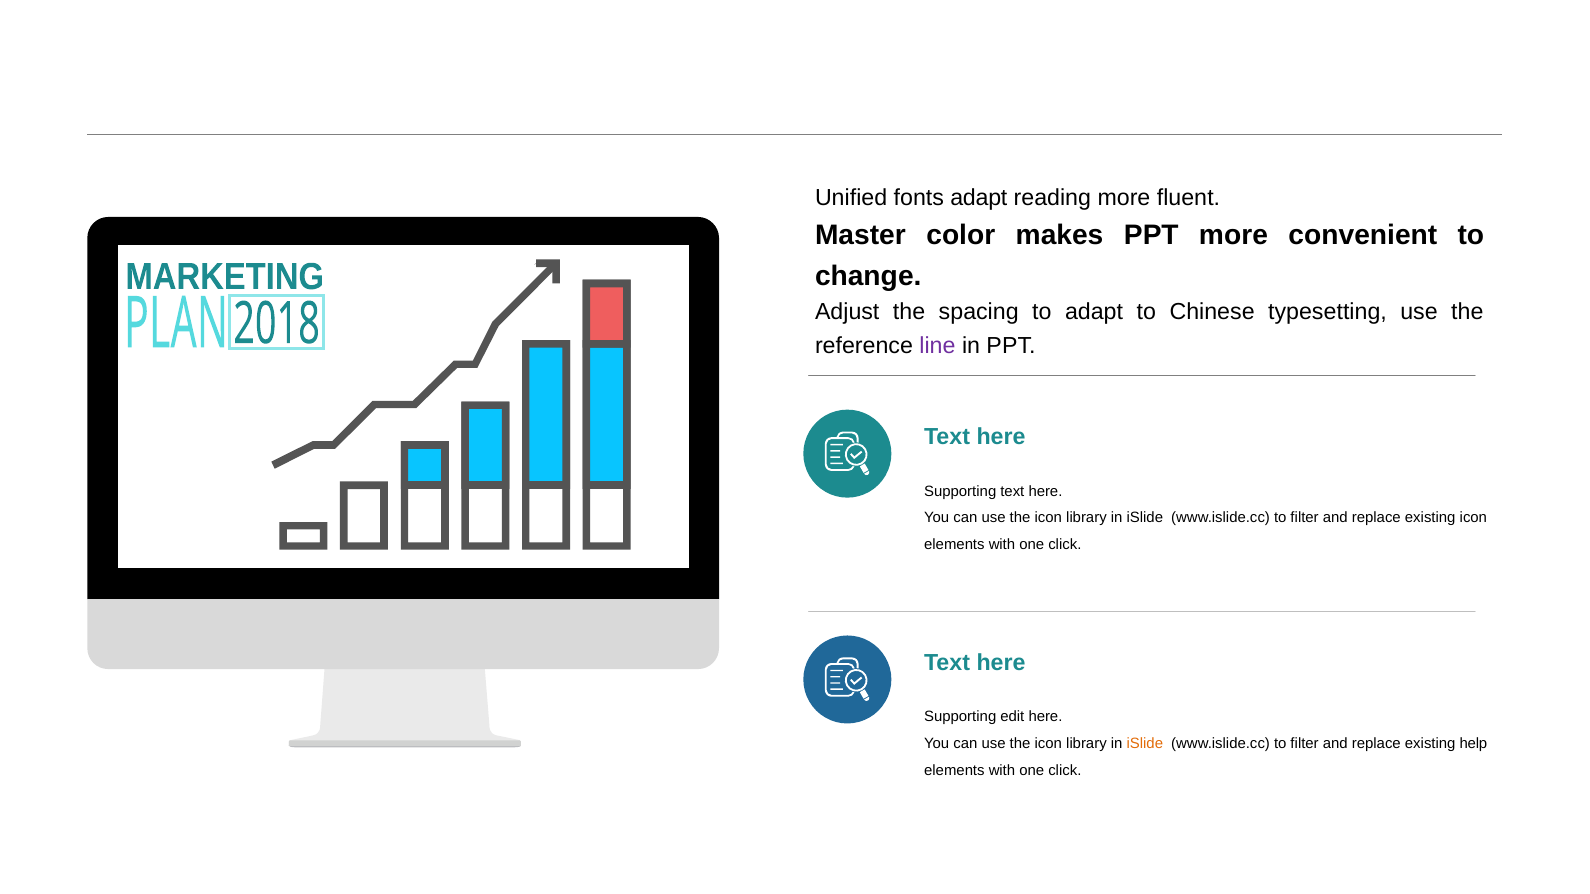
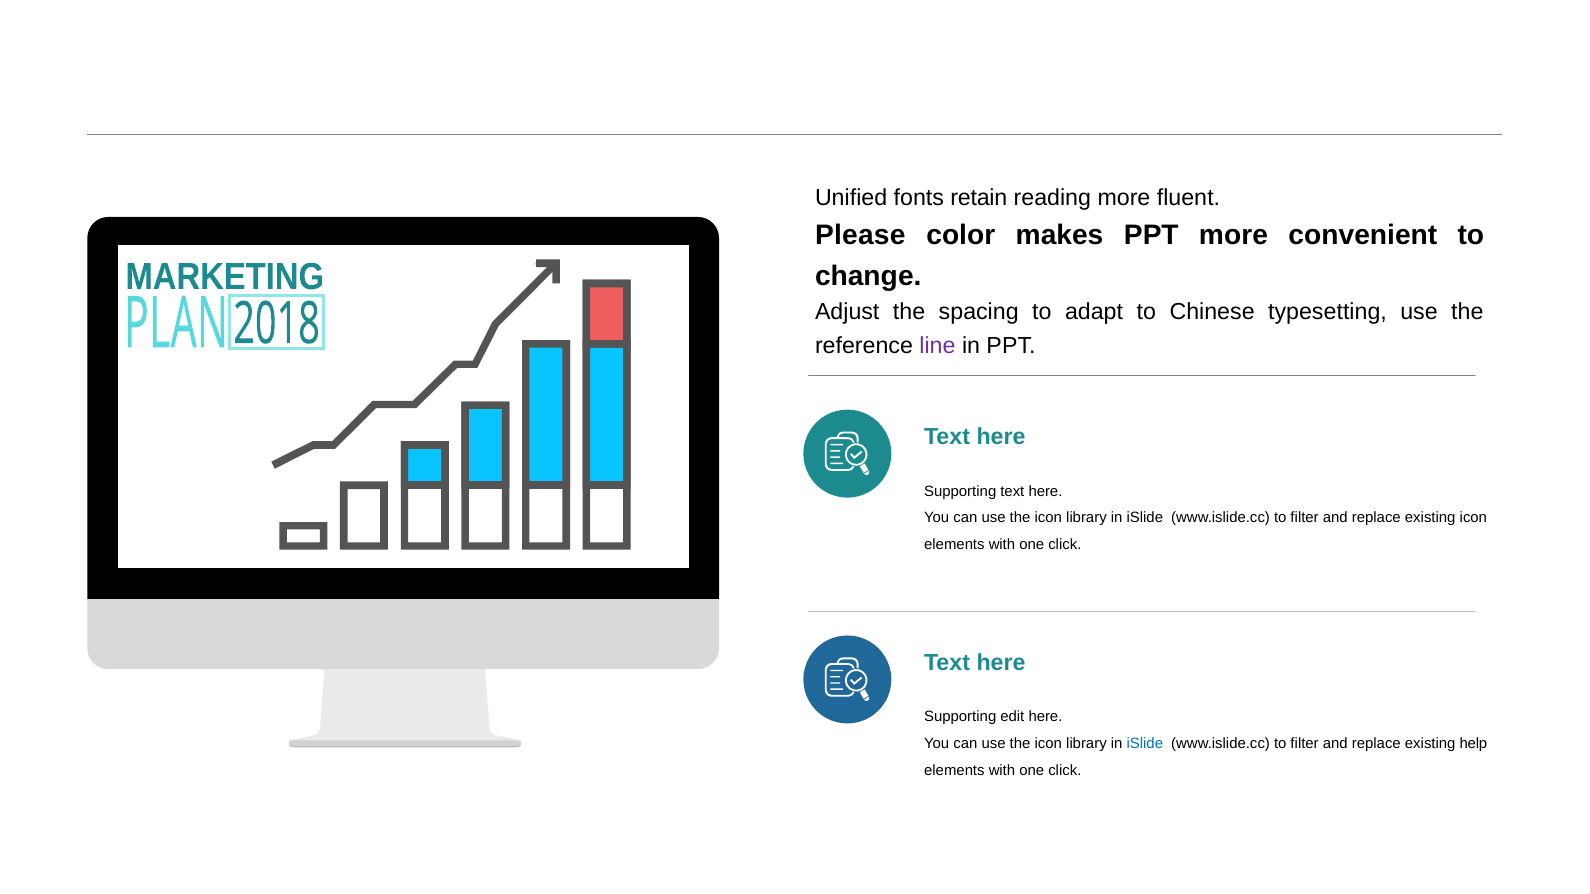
fonts adapt: adapt -> retain (979, 198)
Master: Master -> Please (860, 236)
iSlide colour: orange -> blue (1145, 744)
